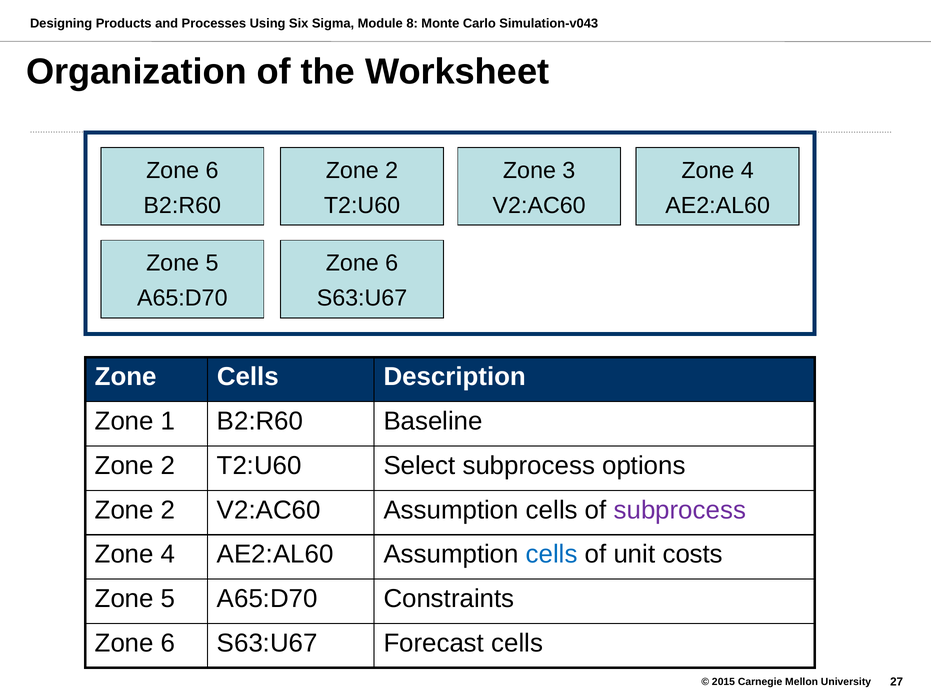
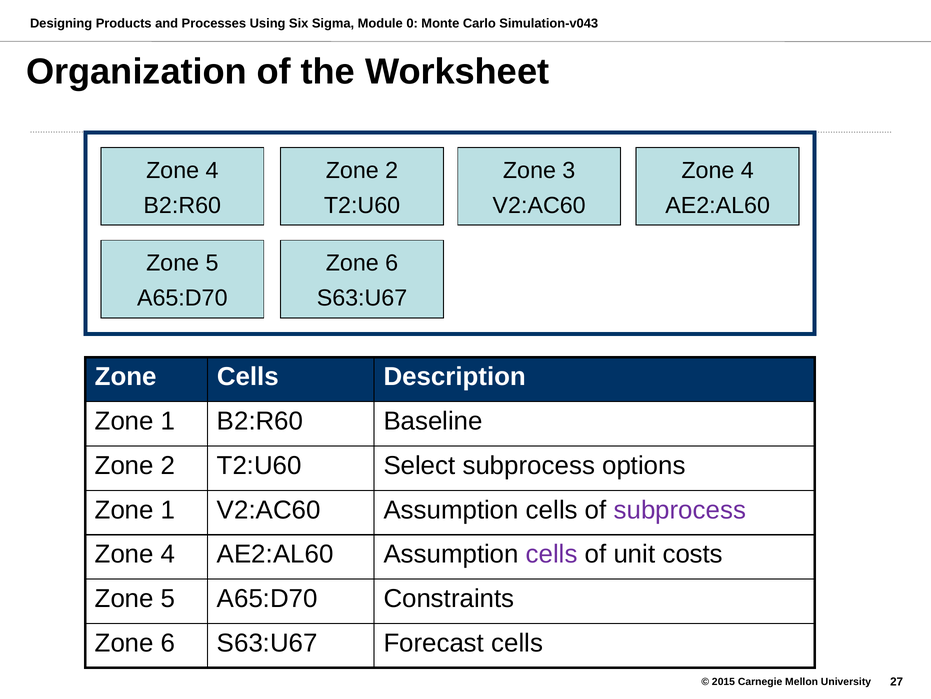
8: 8 -> 0 (412, 24)
6: 6 -> 4 (212, 170)
2: 2 -> 1 (168, 509)
cells colour: blue -> purple (552, 554)
